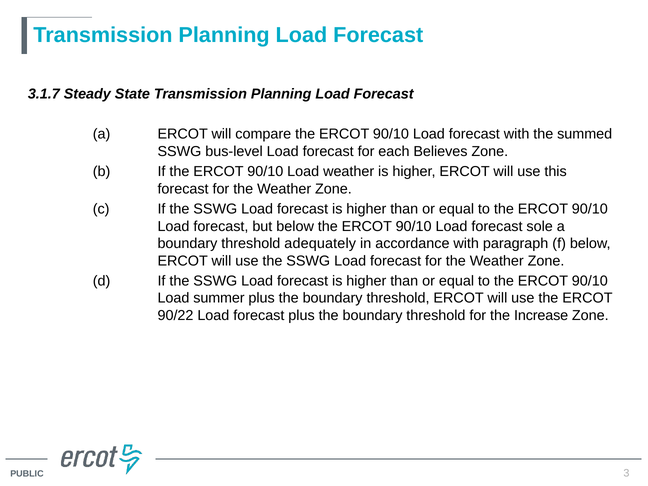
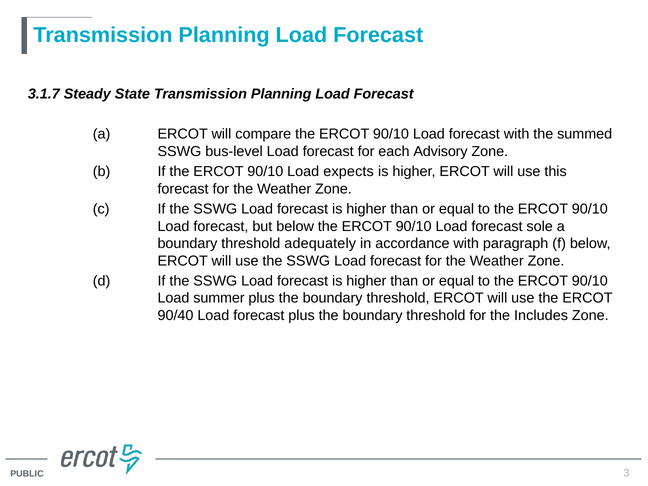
Believes: Believes -> Advisory (441, 151)
Load weather: weather -> expects (349, 172)
90/22: 90/22 -> 90/40 (176, 316)
Increase: Increase -> Includes (541, 316)
